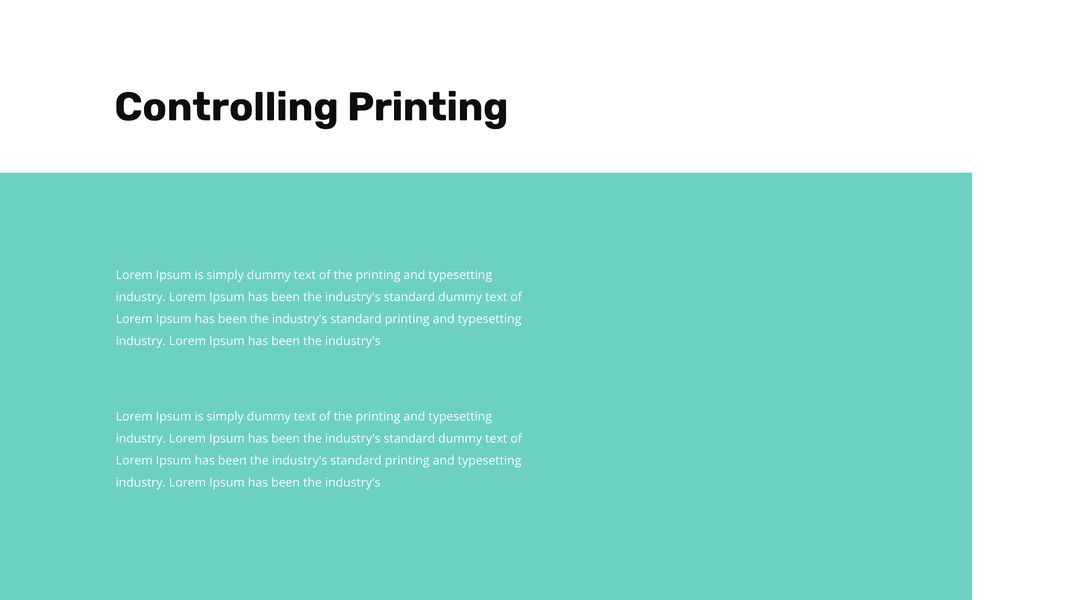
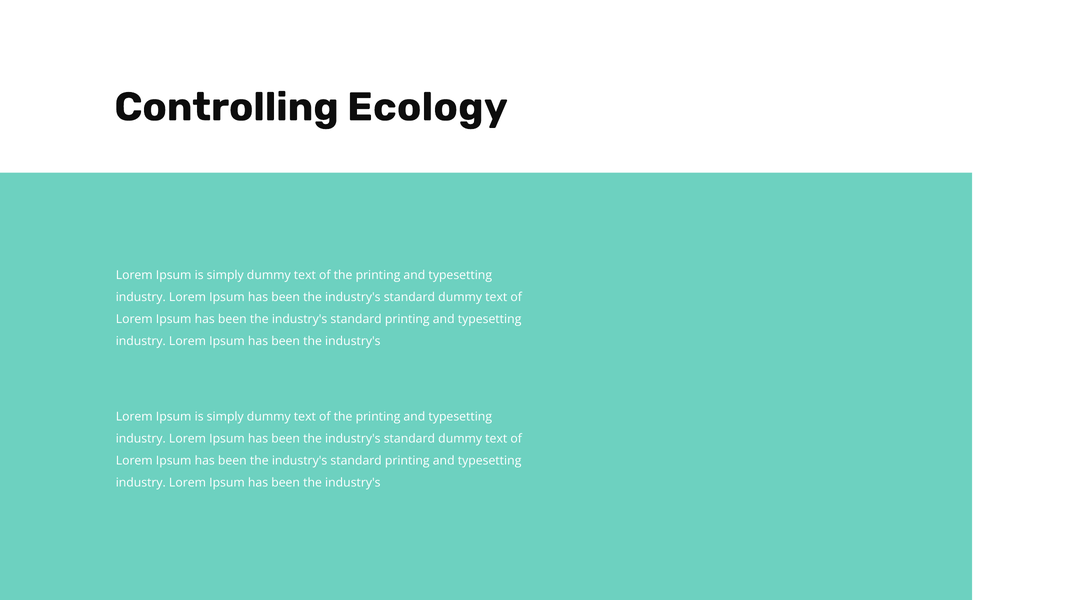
Controlling Printing: Printing -> Ecology (427, 107)
